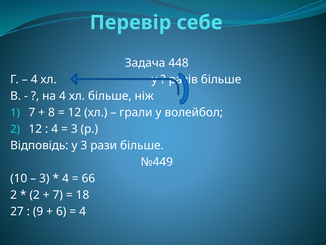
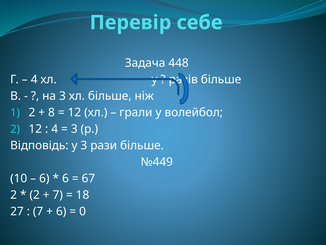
на 4: 4 -> 3 (62, 96)
7: 7 -> 2 (32, 112)
3: 3 -> 6 (44, 178)
4: 4 -> 6 (65, 178)
66: 66 -> 67 (88, 178)
9: 9 -> 7 (38, 211)
4: 4 -> 0 (83, 211)
